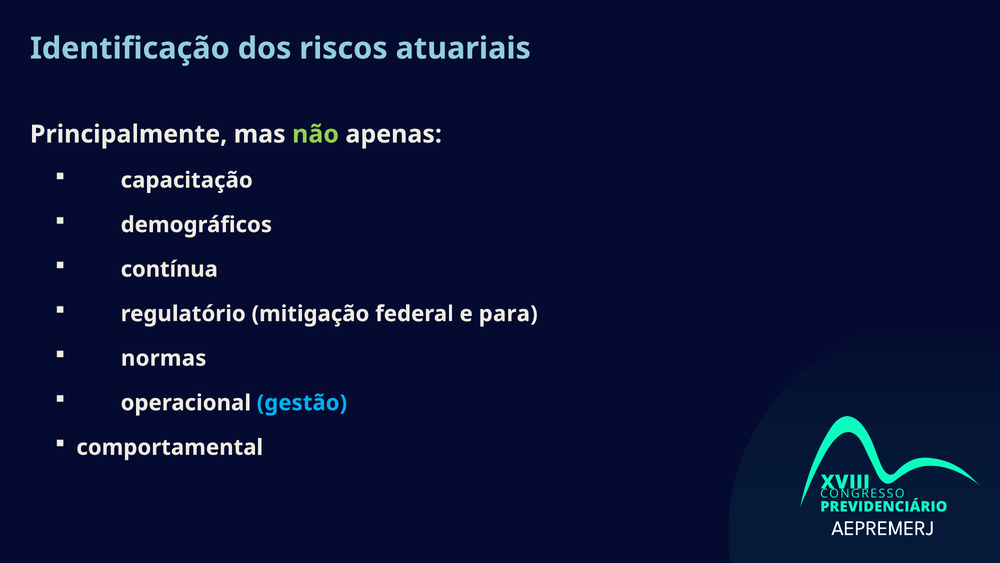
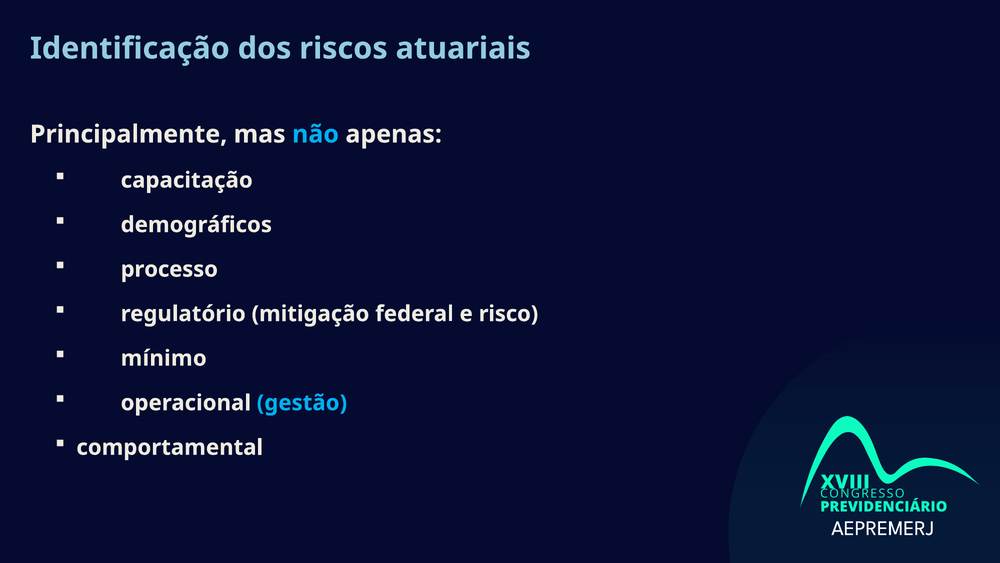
não colour: light green -> light blue (316, 134)
contínua: contínua -> processo (169, 269)
para: para -> risco (508, 314)
normas: normas -> mínimo (164, 358)
